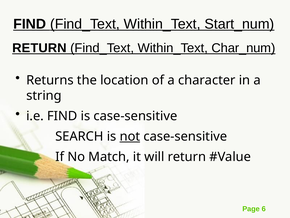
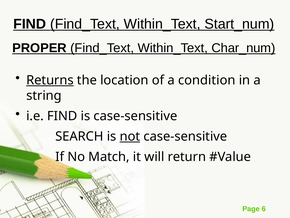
RETURN: RETURN -> PROPER (39, 48)
Returns underline: none -> present (50, 80)
character: character -> condition (207, 80)
